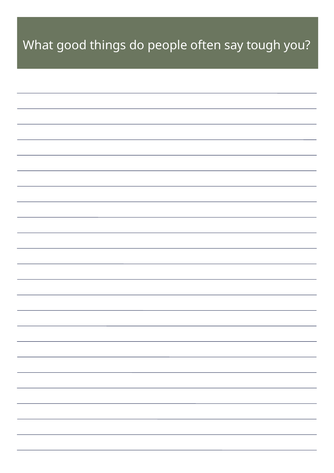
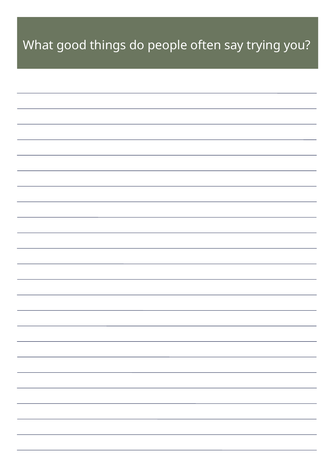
tough: tough -> trying (264, 45)
